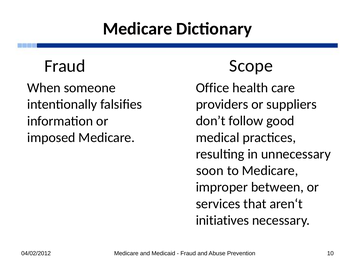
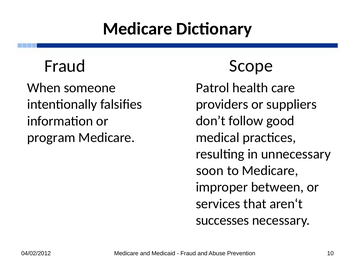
Office: Office -> Patrol (213, 88)
imposed: imposed -> program (51, 138)
initiatives: initiatives -> successes (222, 221)
